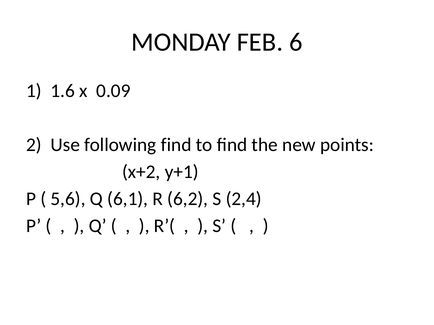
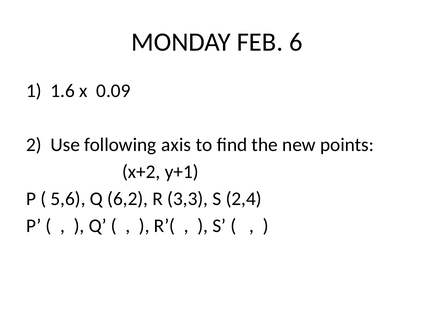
following find: find -> axis (176, 145)
6,1: 6,1 -> 6,2 (128, 199)
6,2: 6,2 -> 3,3 (188, 199)
